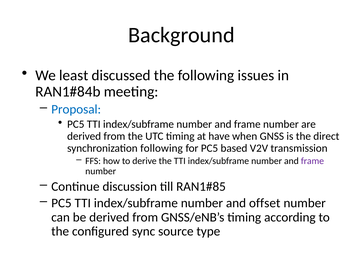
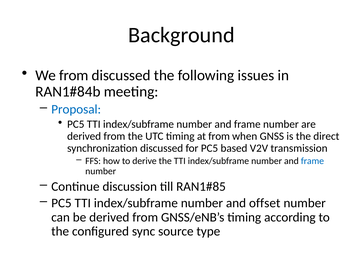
We least: least -> from (74, 75)
at have: have -> from (219, 136)
synchronization following: following -> discussed (162, 148)
frame colour: purple -> blue (312, 161)
